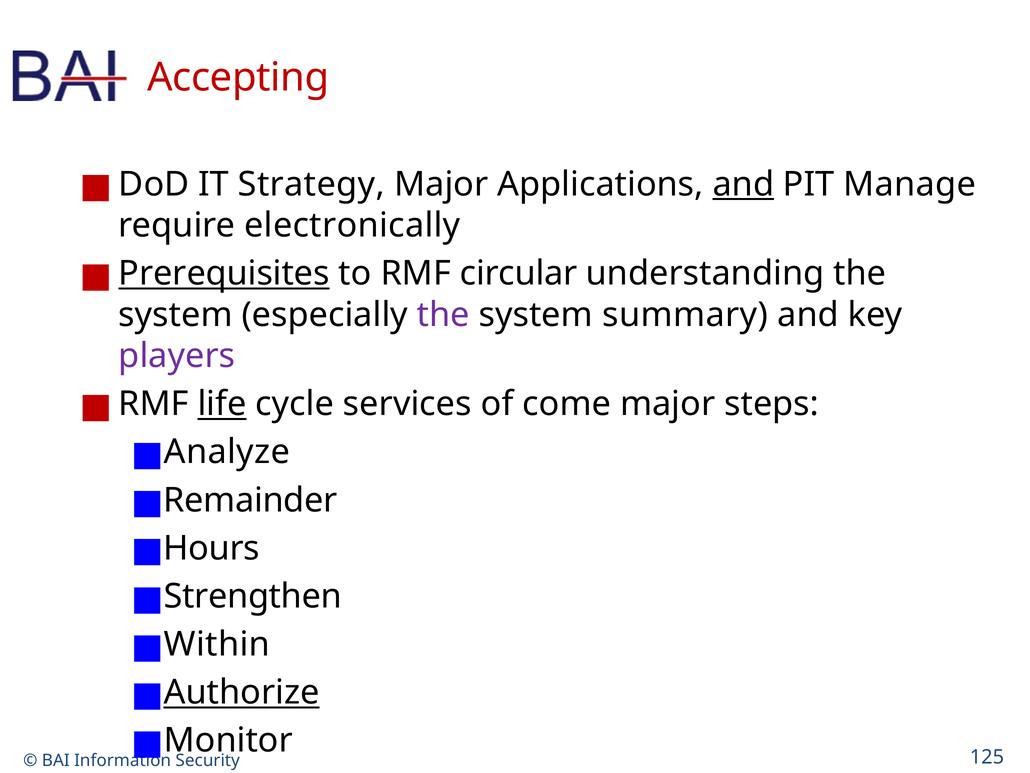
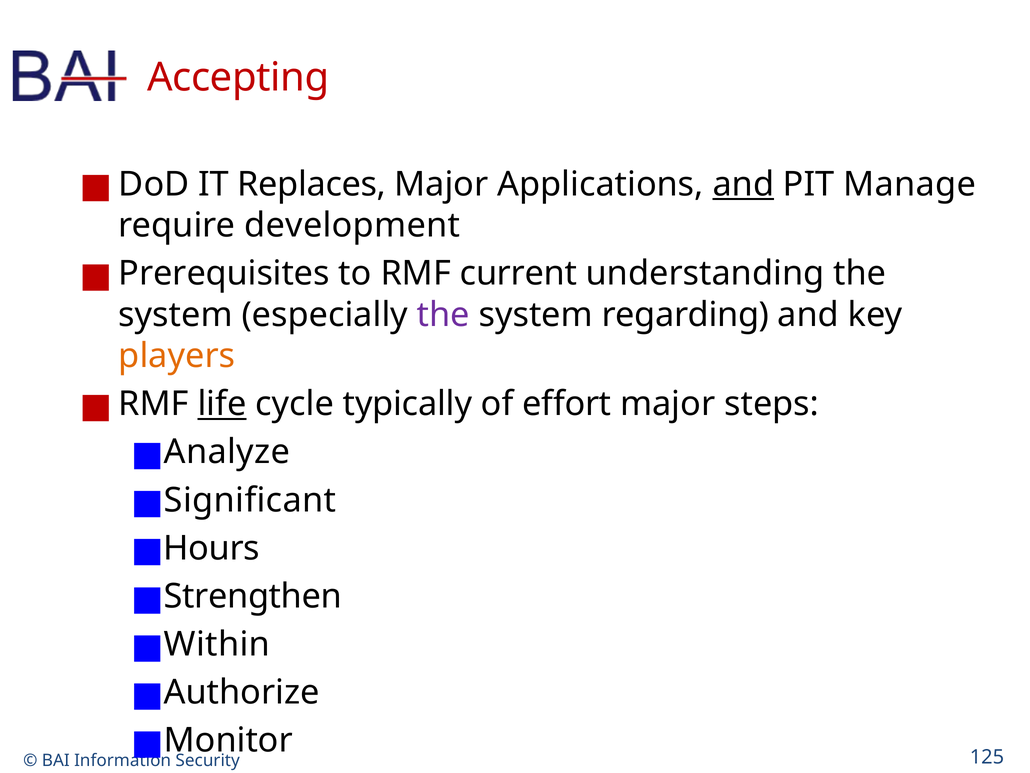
Strategy: Strategy -> Replaces (312, 184)
electronically: electronically -> development (352, 225)
Prerequisites underline: present -> none (224, 273)
circular: circular -> current (519, 273)
summary: summary -> regarding (685, 315)
players colour: purple -> orange (177, 356)
services: services -> typically (408, 404)
come: come -> effort (567, 404)
Remainder: Remainder -> Significant (250, 500)
Authorize underline: present -> none (242, 692)
